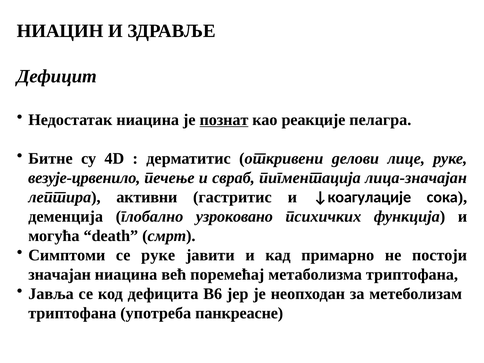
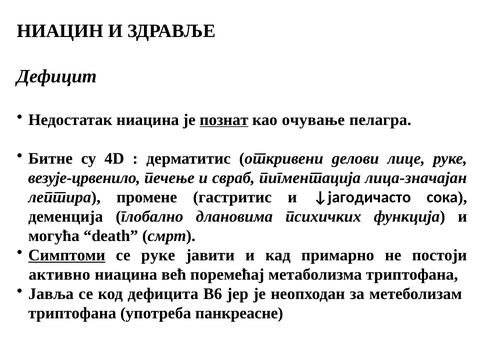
реакције: реакције -> очување (313, 120)
активни: активни -> промене (147, 197)
↓коагулације: ↓коагулације -> ↓јагодичасто (362, 197)
узроковано: узроковано -> длановима (234, 217)
Симптоми underline: none -> present (67, 255)
значајан: значајан -> активно (59, 275)
